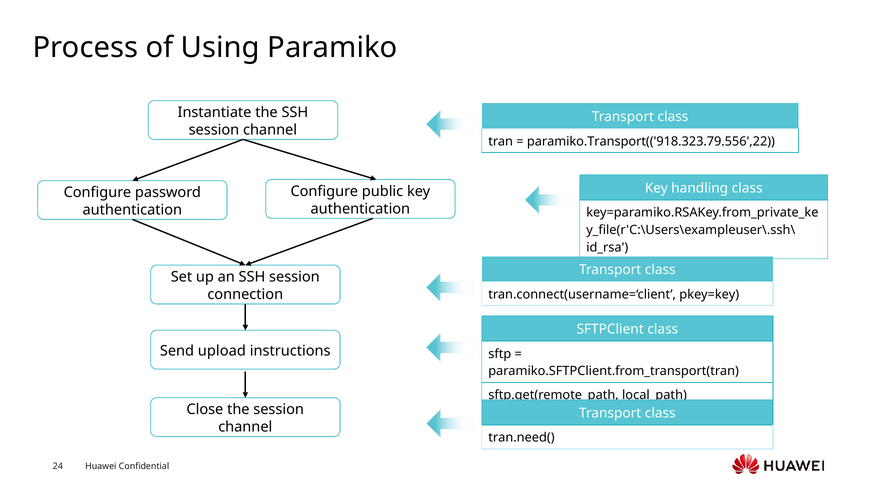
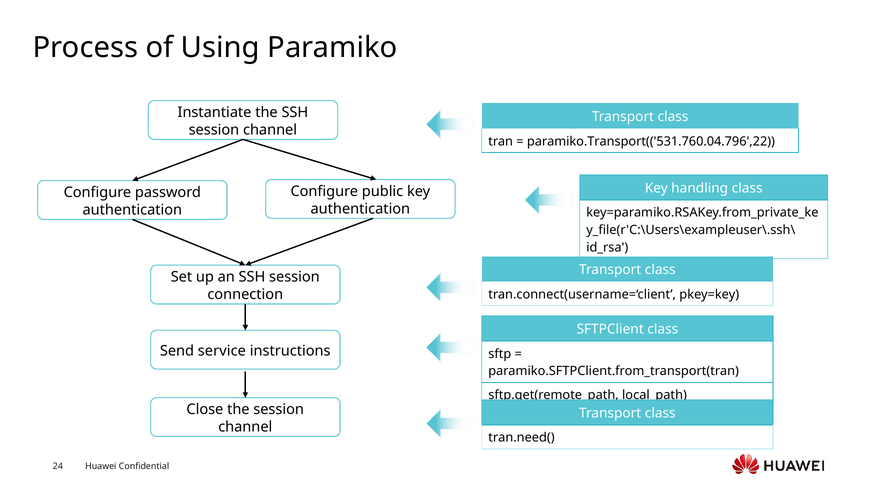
paramiko.Transport(('918.323.79.556',22: paramiko.Transport(('918.323.79.556',22 -> paramiko.Transport(('531.760.04.796',22 (651, 141)
upload: upload -> service (222, 351)
